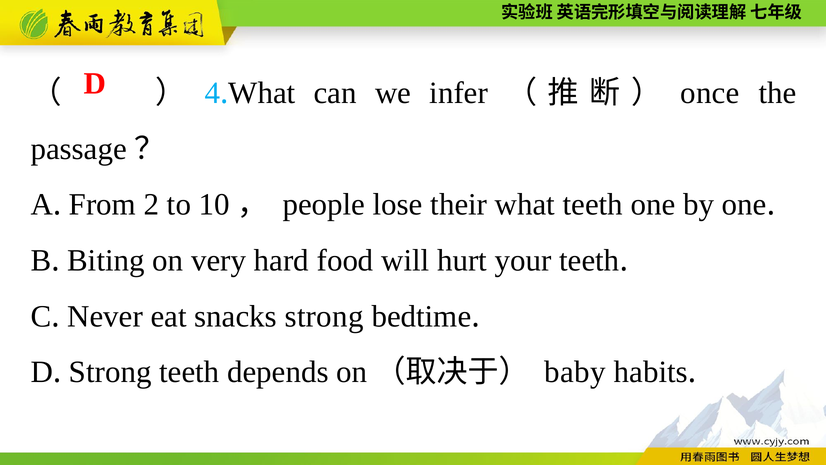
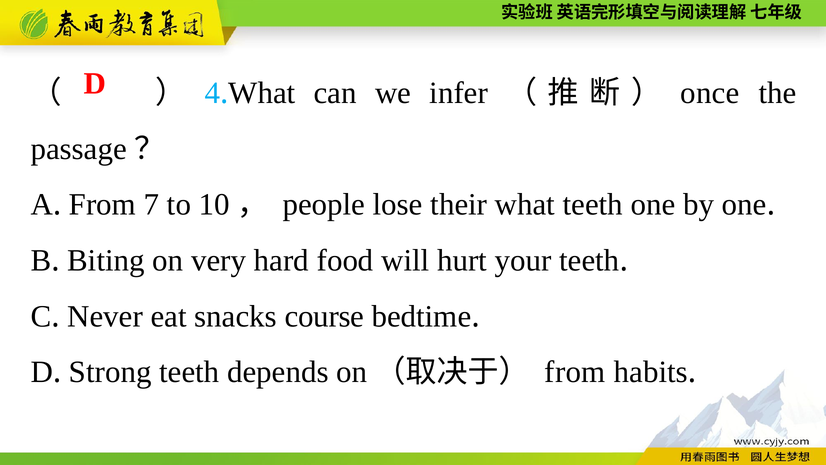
2: 2 -> 7 (152, 205)
snacks strong: strong -> course (324, 316)
baby: baby -> from (575, 372)
